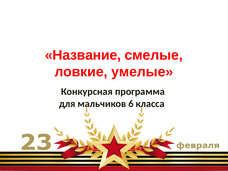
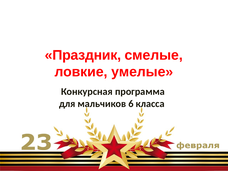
Название: Название -> Праздник (83, 55)
